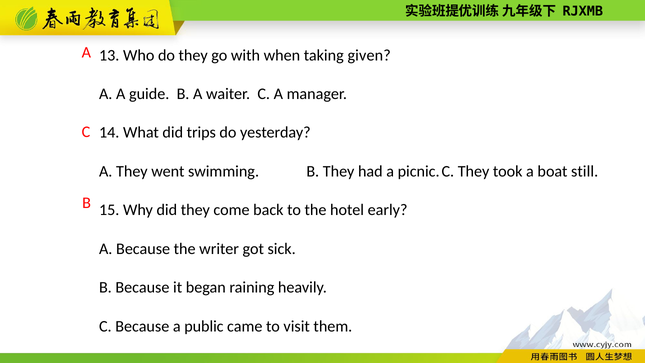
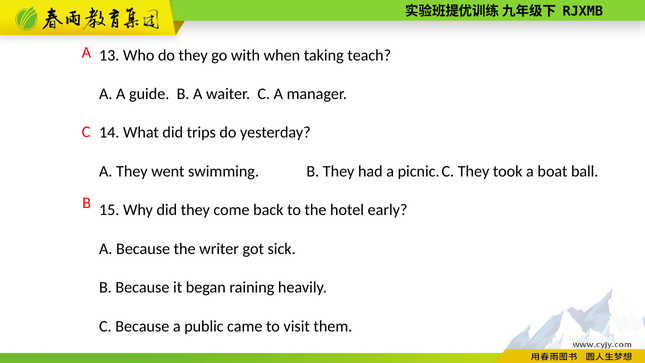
given: given -> teach (369, 55)
still: still -> ball (585, 171)
